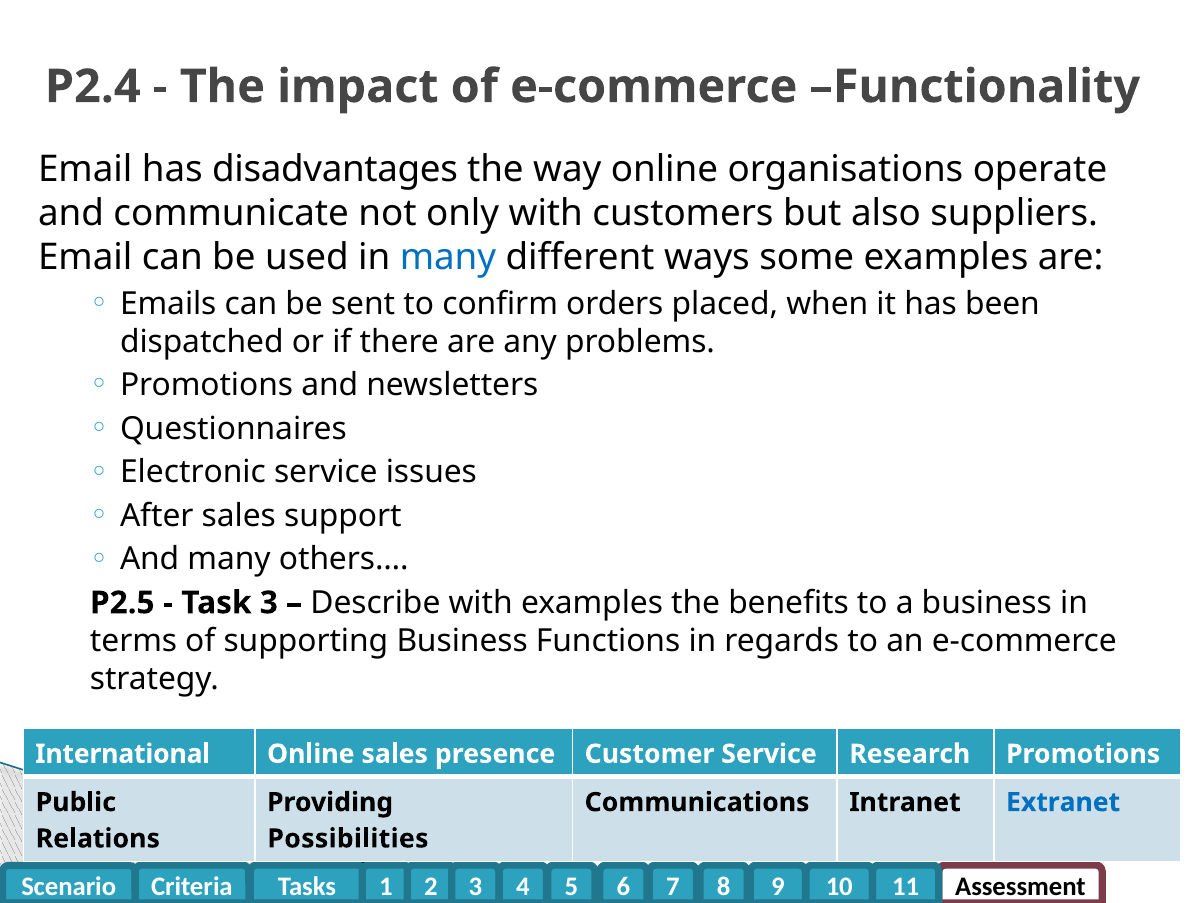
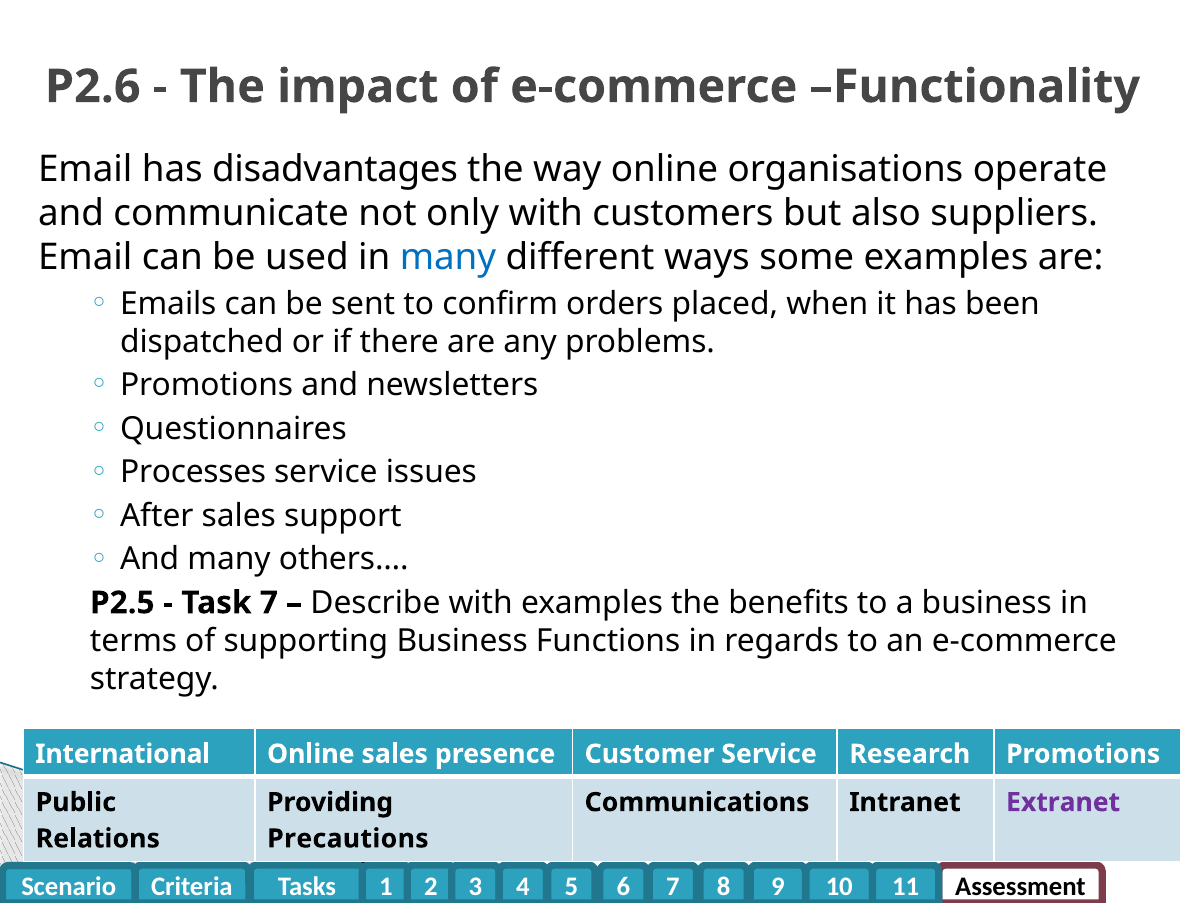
P2.4: P2.4 -> P2.6 (93, 87)
Electronic: Electronic -> Processes (193, 472)
Task 3: 3 -> 7 (269, 603)
Extranet colour: blue -> purple (1063, 802)
Possibilities: Possibilities -> Precautions (348, 839)
